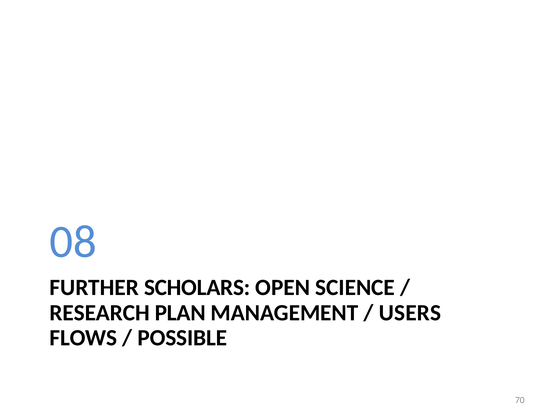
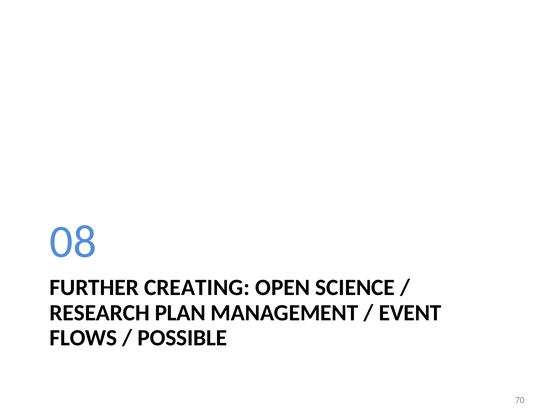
SCHOLARS: SCHOLARS -> CREATING (197, 287)
USERS: USERS -> EVENT (410, 312)
